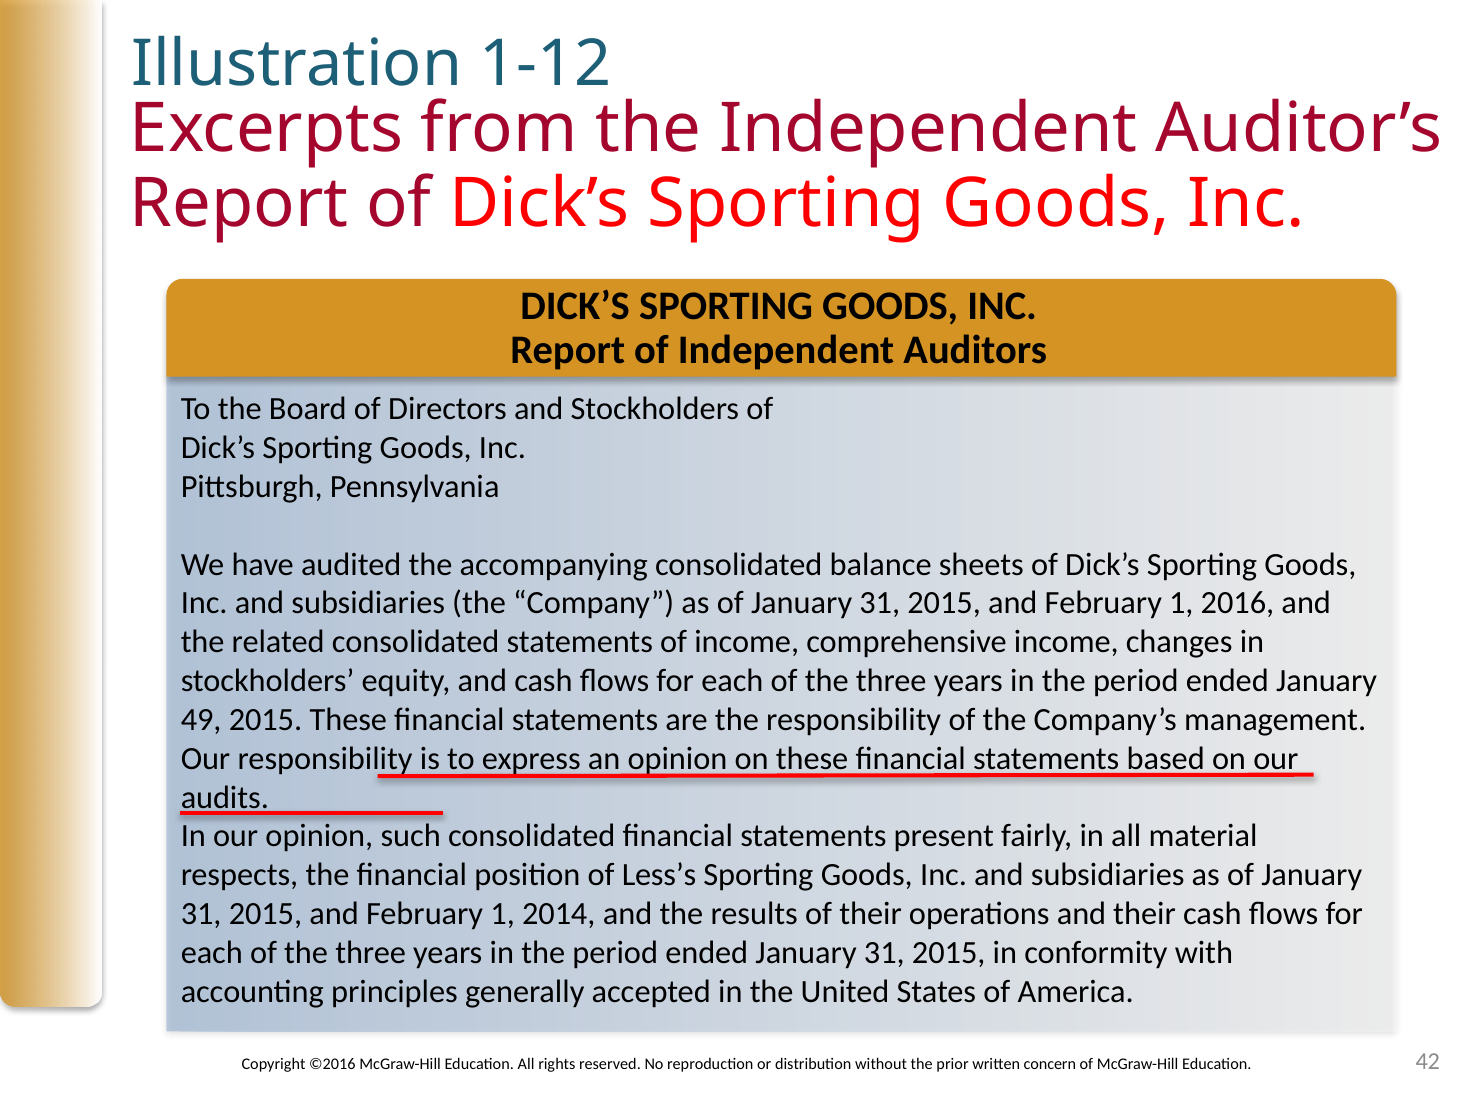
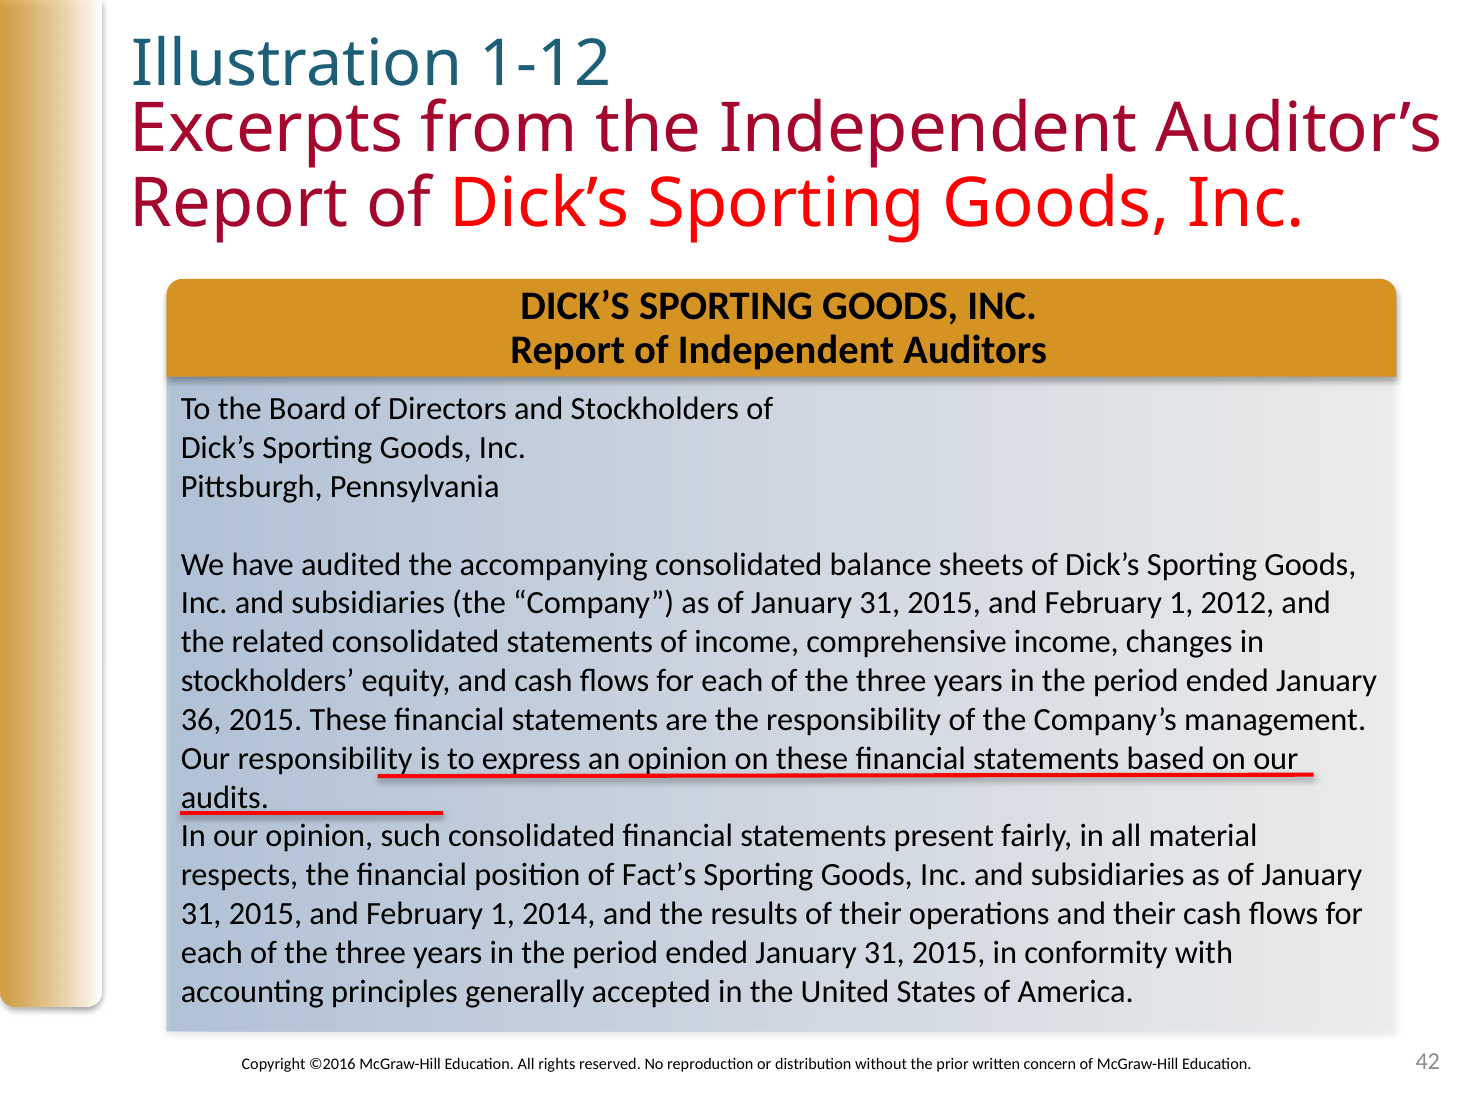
2016: 2016 -> 2012 (1237, 603)
49: 49 -> 36 (201, 720)
Less’s: Less’s -> Fact’s (659, 875)
